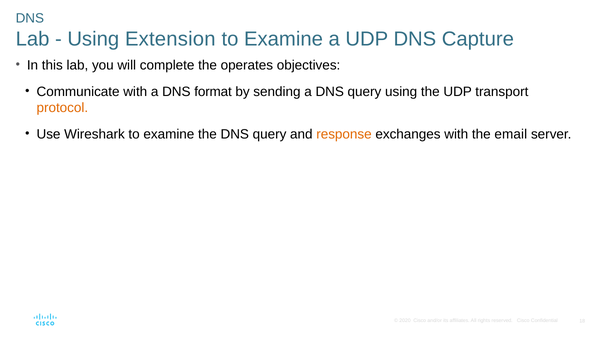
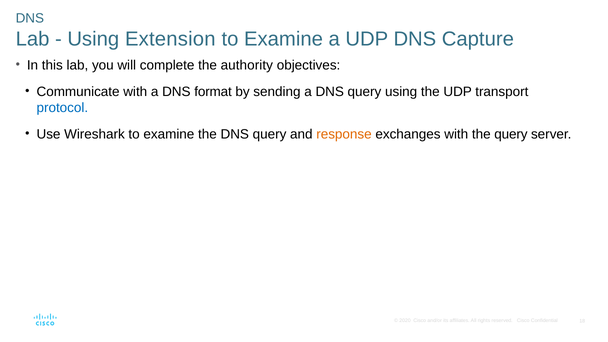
operates: operates -> authority (247, 65)
protocol colour: orange -> blue (62, 108)
the email: email -> query (511, 134)
